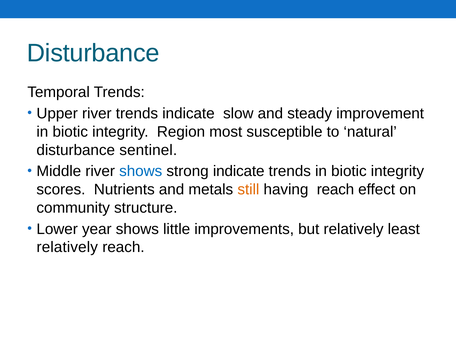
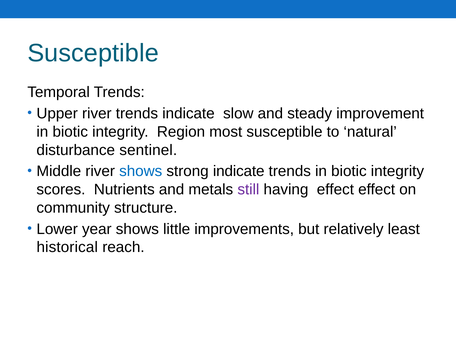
Disturbance: Disturbance -> Susceptible (93, 53)
still colour: orange -> purple (248, 190)
having reach: reach -> effect (335, 190)
relatively: relatively -> historical (67, 247)
